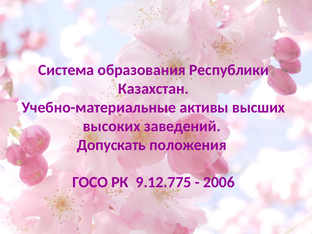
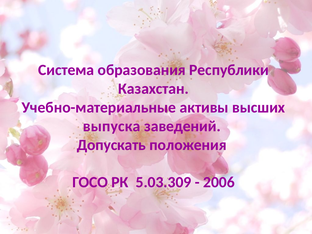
высоких: высоких -> выпуска (112, 126)
9.12.775: 9.12.775 -> 5.03.309 (163, 182)
